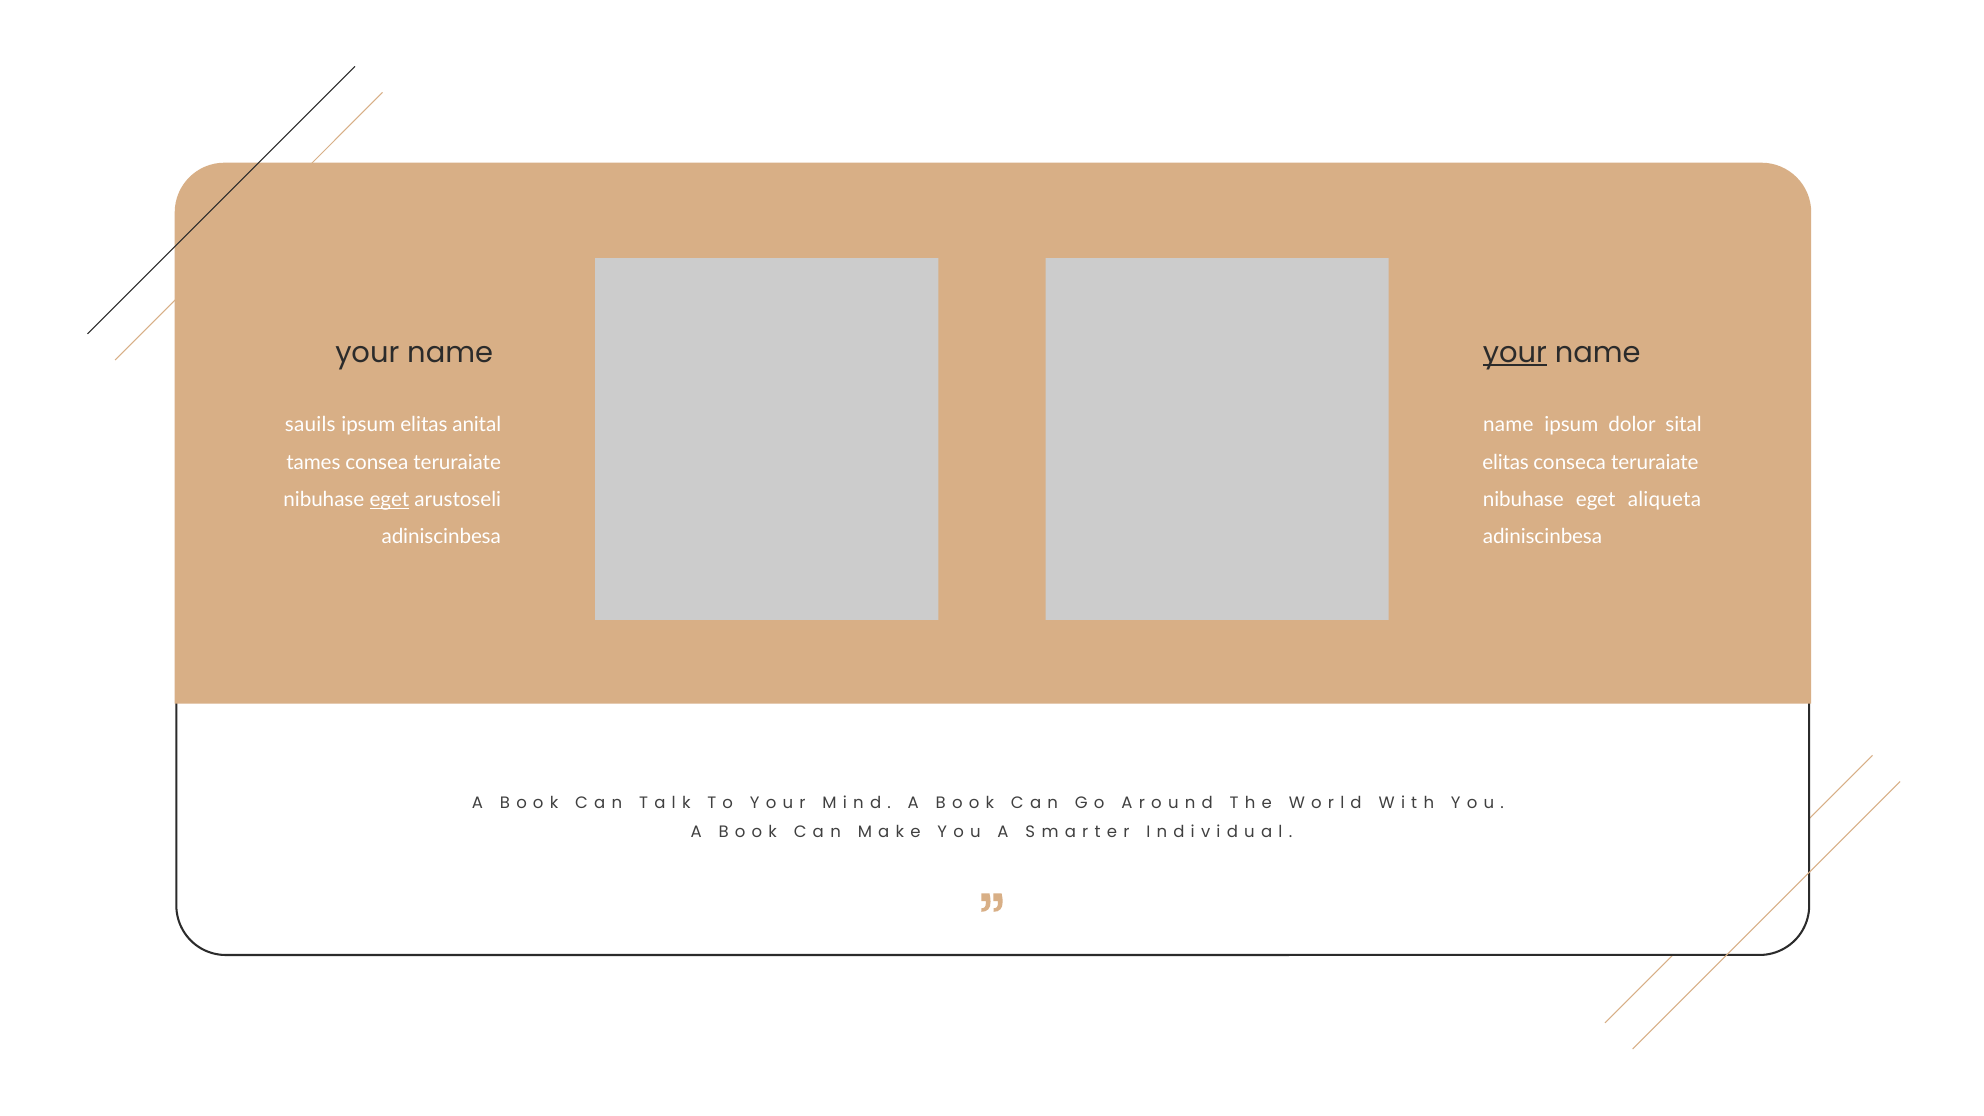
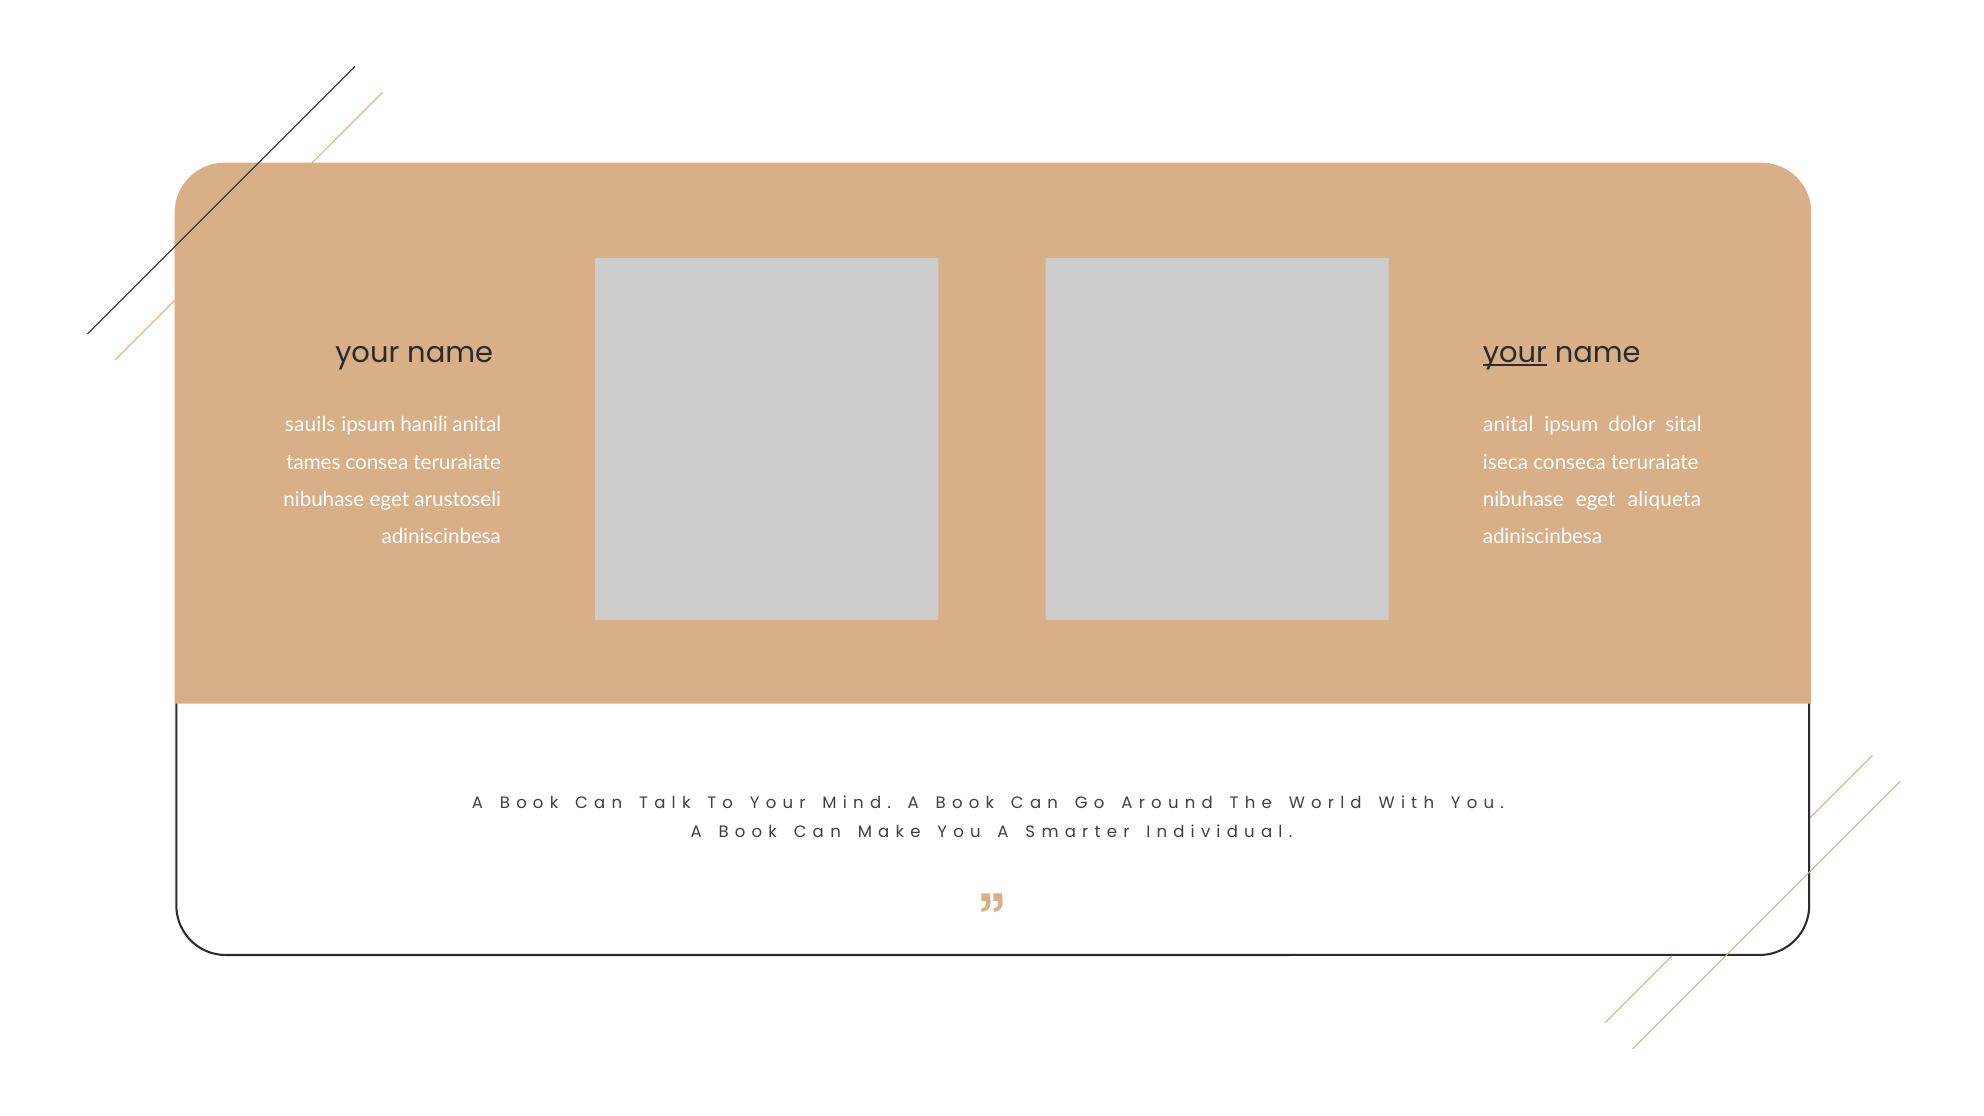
ipsum elitas: elitas -> hanili (424, 425)
name: name -> anital (1508, 425)
elitas: elitas -> iseca (1506, 462)
eget underline: present -> none (389, 500)
